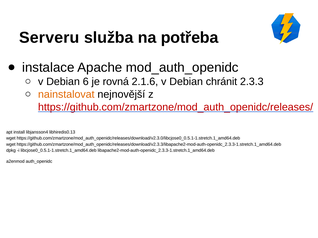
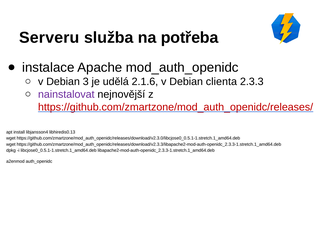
6: 6 -> 3 (86, 82)
rovná: rovná -> udělá (116, 82)
chránit: chránit -> clienta (221, 82)
nainstalovat colour: orange -> purple (66, 95)
